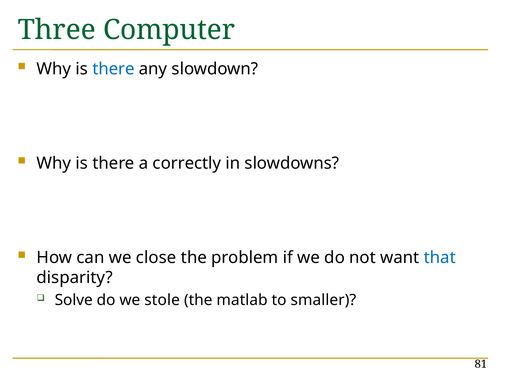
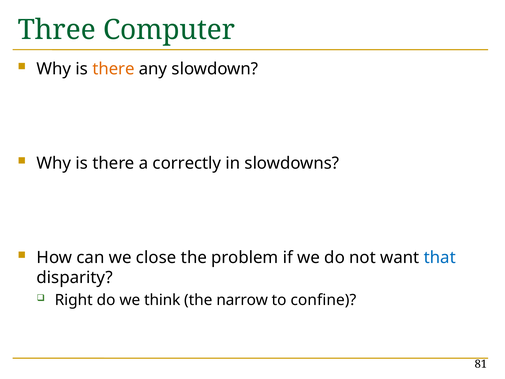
there colour: blue -> orange (113, 69)
Solve: Solve -> Right (74, 300)
stole: stole -> think (162, 300)
matlab: matlab -> narrow (242, 300)
smaller: smaller -> confine (323, 300)
